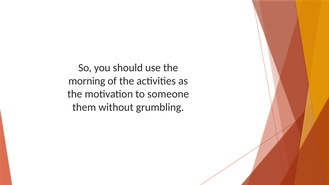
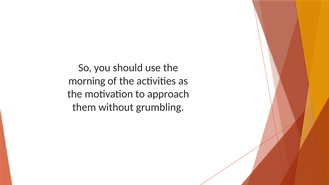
someone: someone -> approach (168, 94)
